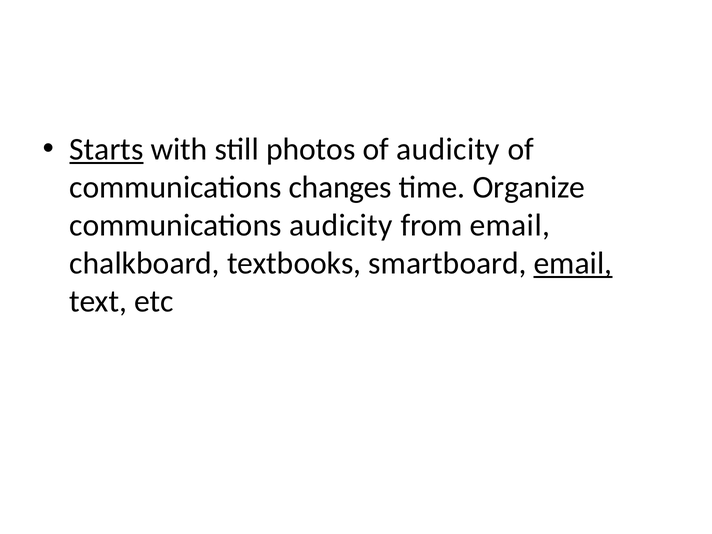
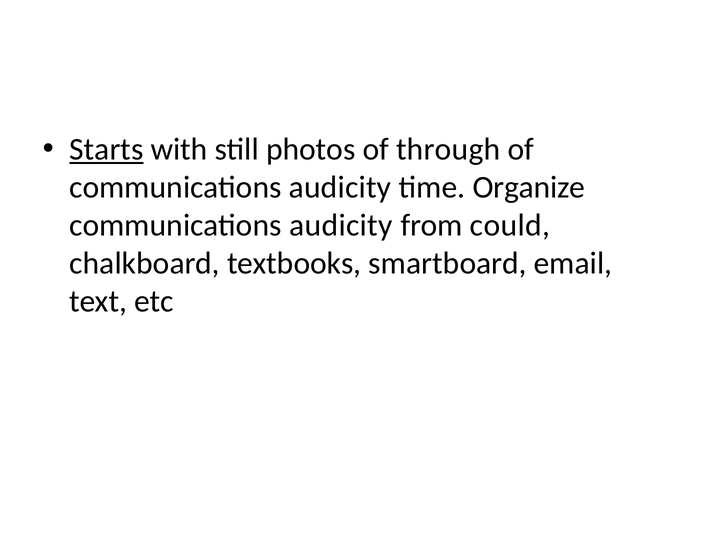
of audicity: audicity -> through (448, 149)
changes: changes -> audicity (340, 187)
from email: email -> could (510, 225)
email underline: present -> none (573, 263)
